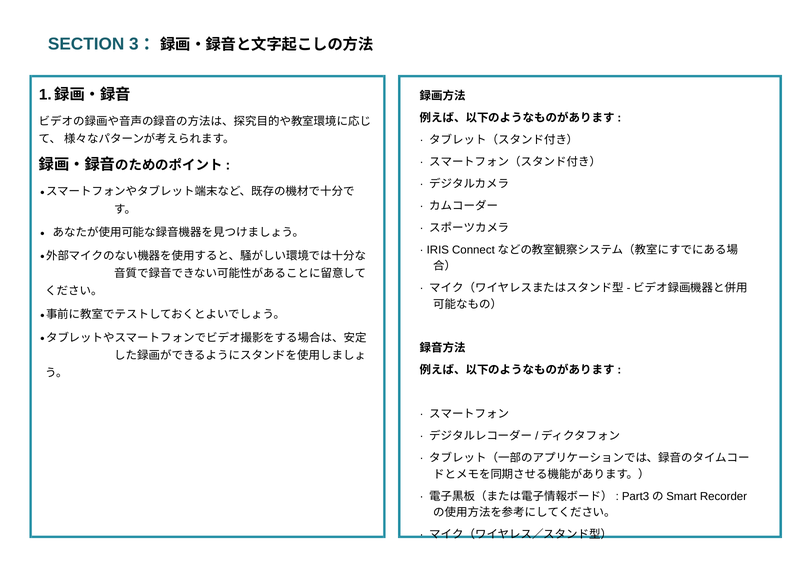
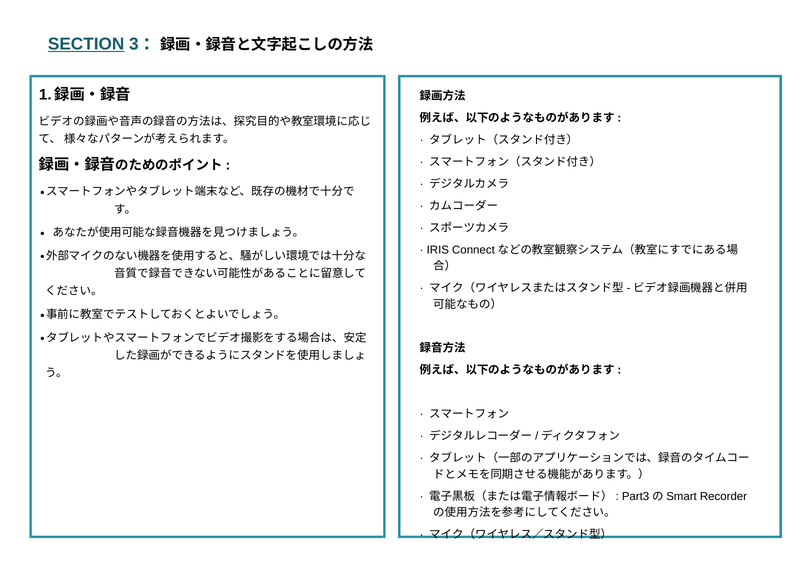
SECTION underline: none -> present (86, 44)
